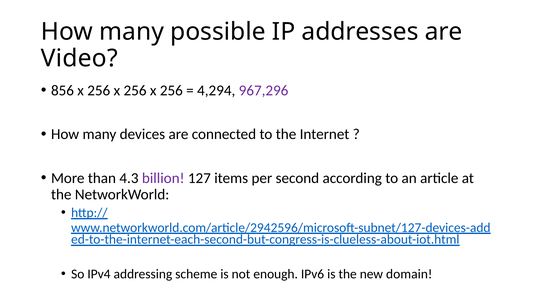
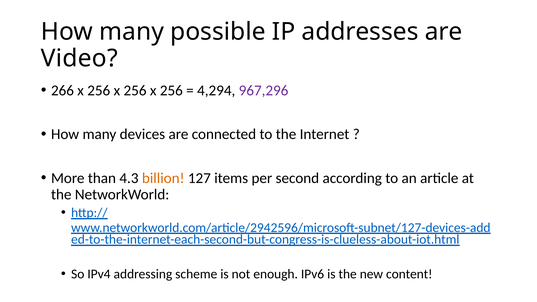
856: 856 -> 266 (62, 90)
billion colour: purple -> orange (163, 178)
domain: domain -> content (409, 274)
